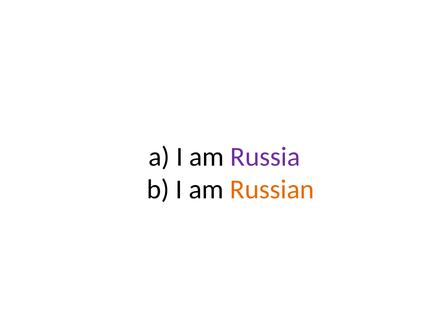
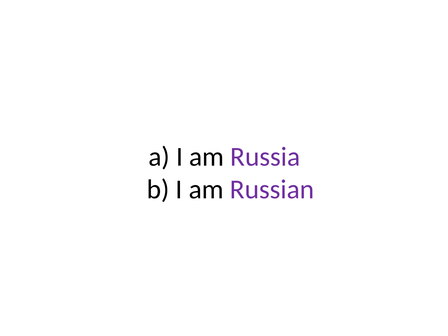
Russian colour: orange -> purple (272, 190)
